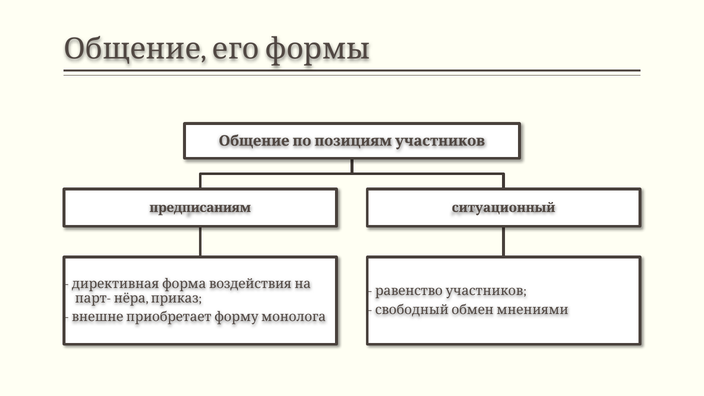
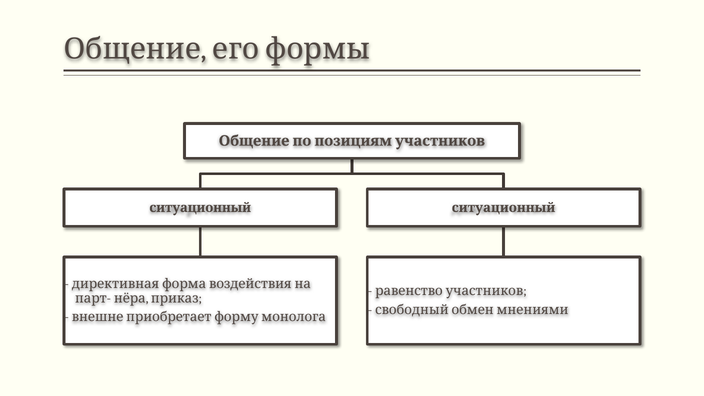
предписаниям: предписаниям -> ситуационный (200, 208)
